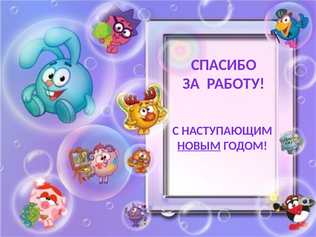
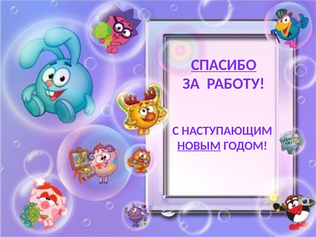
СПАСИБО underline: none -> present (224, 65)
